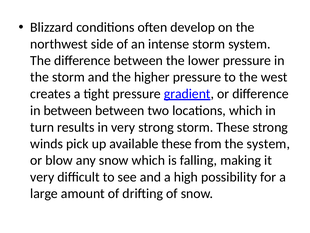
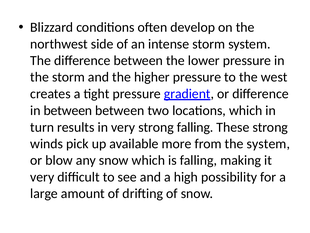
strong storm: storm -> falling (195, 127)
available these: these -> more (177, 143)
